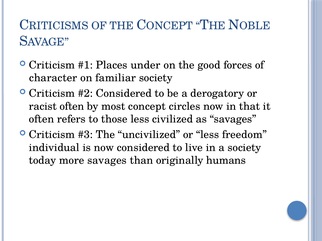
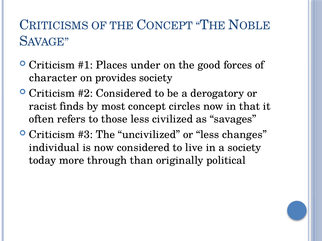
familiar: familiar -> provides (116, 78)
racist often: often -> finds (72, 106)
freedom: freedom -> changes (244, 135)
more savages: savages -> through (107, 161)
humans: humans -> political (226, 161)
